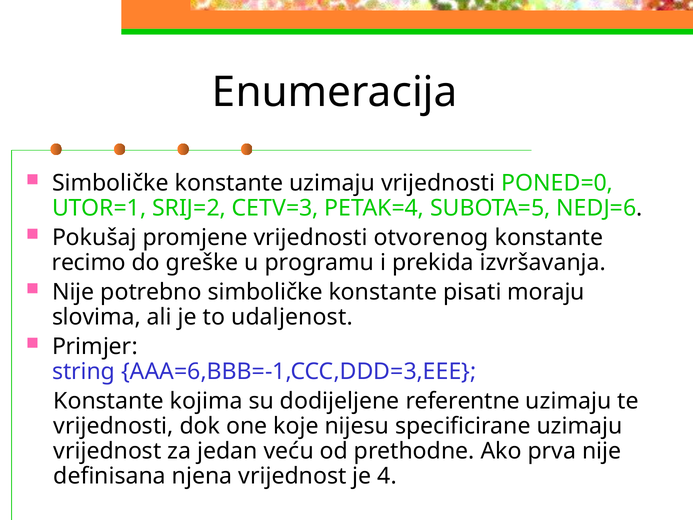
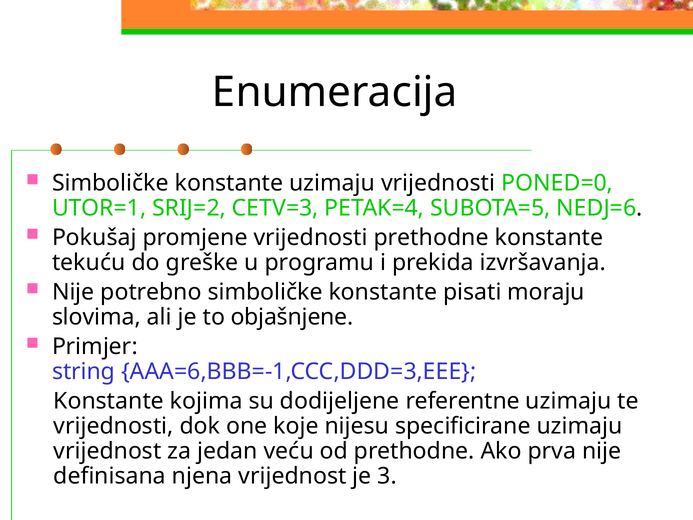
vrijednosti otvorenog: otvorenog -> prethodne (431, 237)
recimo: recimo -> tekuću (89, 262)
udaljenost: udaljenost -> objašnjene (292, 317)
4: 4 -> 3 (387, 476)
